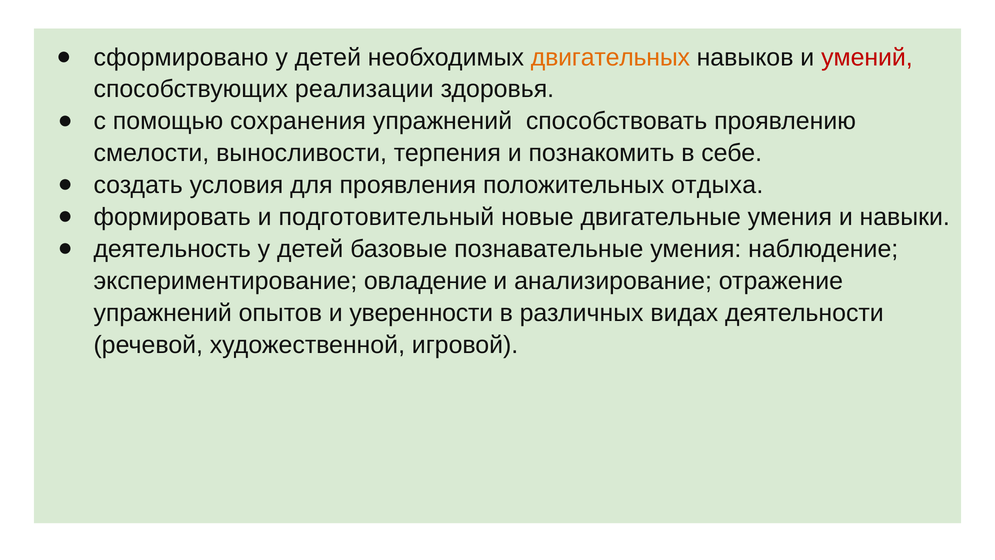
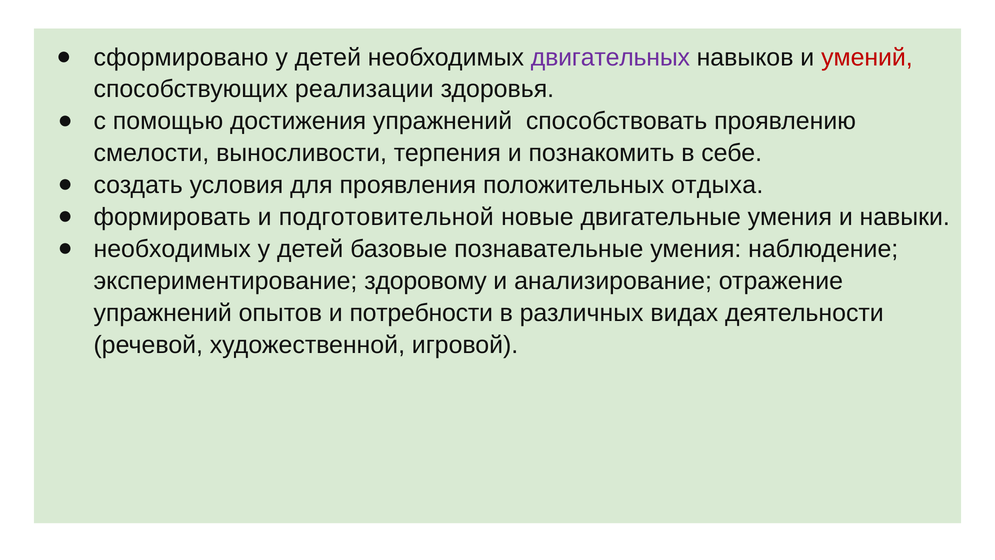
двигательных colour: orange -> purple (610, 57)
сохранения: сохранения -> достижения (298, 121)
подготовительный: подготовительный -> подготовительной (386, 217)
деятельность: деятельность -> необходимых (172, 249)
овладение: овладение -> здоровому (426, 281)
уверенности: уверенности -> потребности (421, 313)
